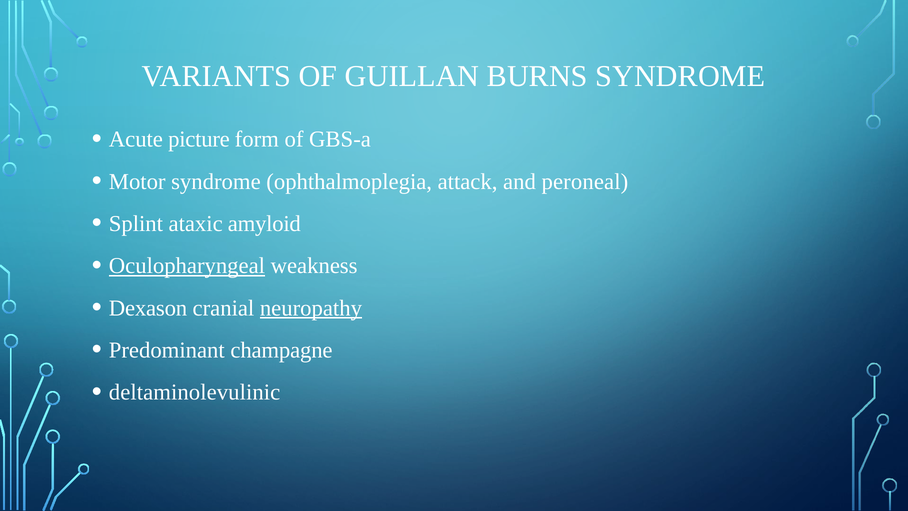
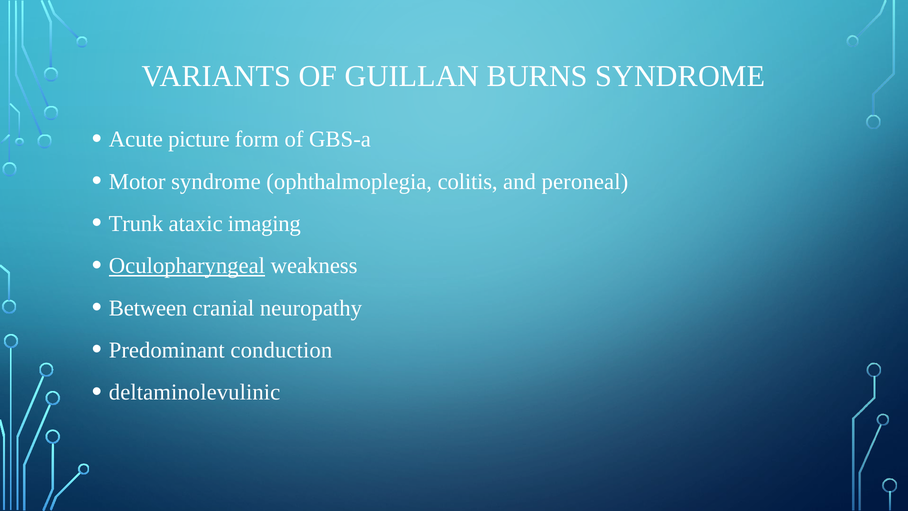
attack: attack -> colitis (468, 181)
Splint: Splint -> Trunk (136, 224)
amyloid: amyloid -> imaging (264, 224)
Dexason: Dexason -> Between (148, 308)
neuropathy underline: present -> none (311, 308)
champagne: champagne -> conduction (281, 350)
